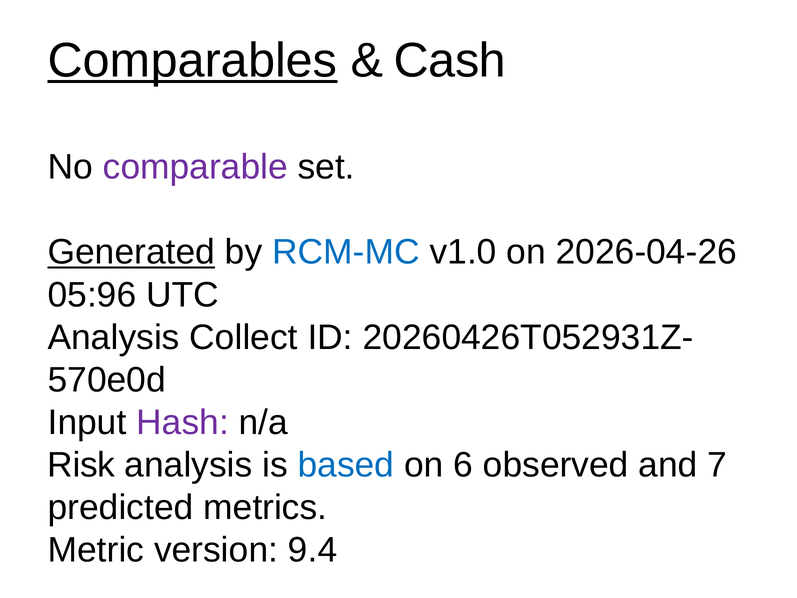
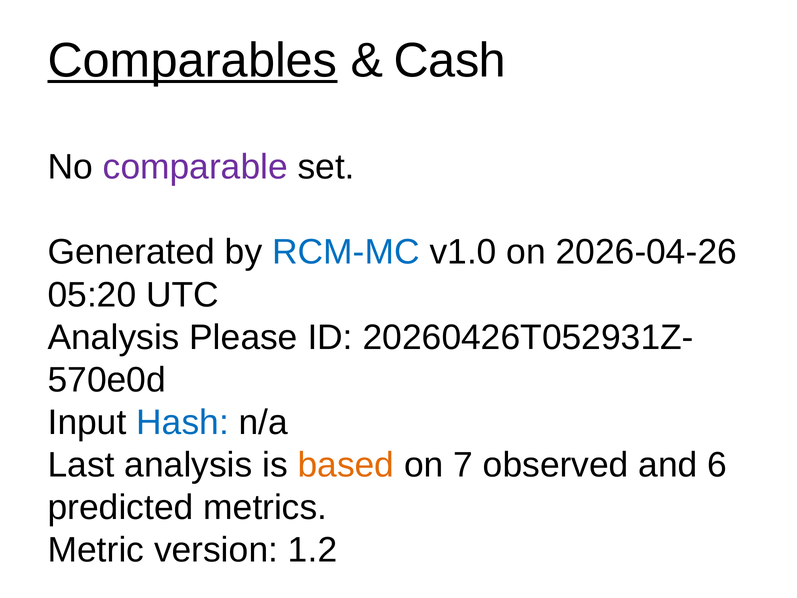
Generated underline: present -> none (131, 252)
05:96: 05:96 -> 05:20 (92, 295)
Collect: Collect -> Please (244, 337)
Hash colour: purple -> blue (183, 422)
Risk: Risk -> Last (81, 465)
based colour: blue -> orange (346, 465)
6: 6 -> 7 (463, 465)
7: 7 -> 6 (717, 465)
9.4: 9.4 -> 1.2 (313, 550)
